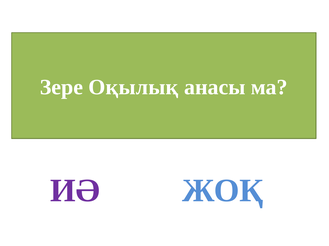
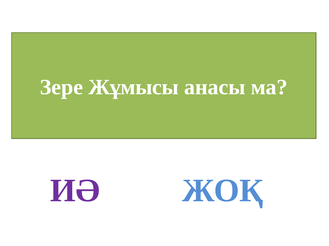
Оқылық: Оқылық -> Жұмысы (134, 87)
